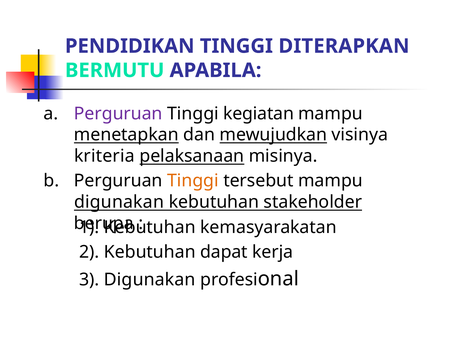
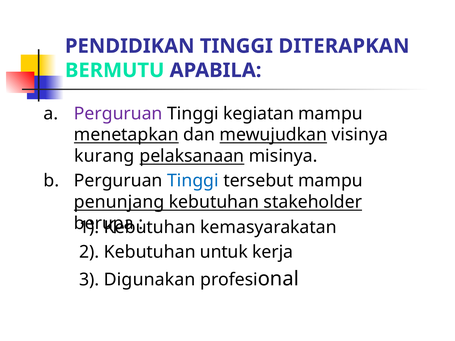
kriteria: kriteria -> kurang (104, 156)
Tinggi colour: orange -> blue (193, 181)
digunakan: digunakan -> penunjang (119, 202)
dapat: dapat -> untuk (224, 252)
